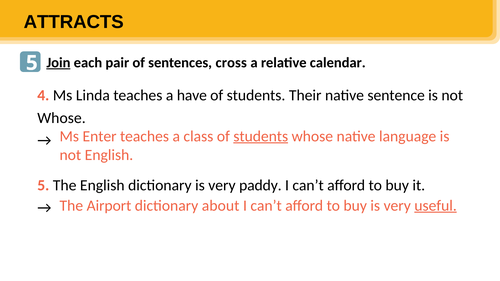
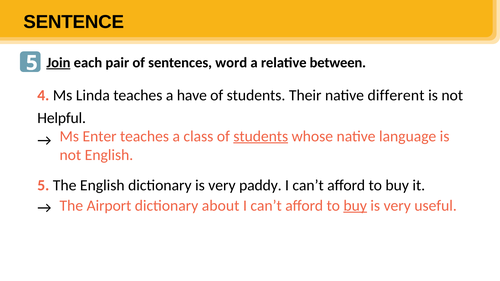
ATTRACTS: ATTRACTS -> SENTENCE (74, 22)
cross: cross -> word (231, 63)
calendar: calendar -> between (338, 63)
sentence: sentence -> different (396, 95)
Whose: Whose -> Helpful (62, 118)
buy underline: none -> present (355, 206)
useful underline: present -> none (436, 206)
